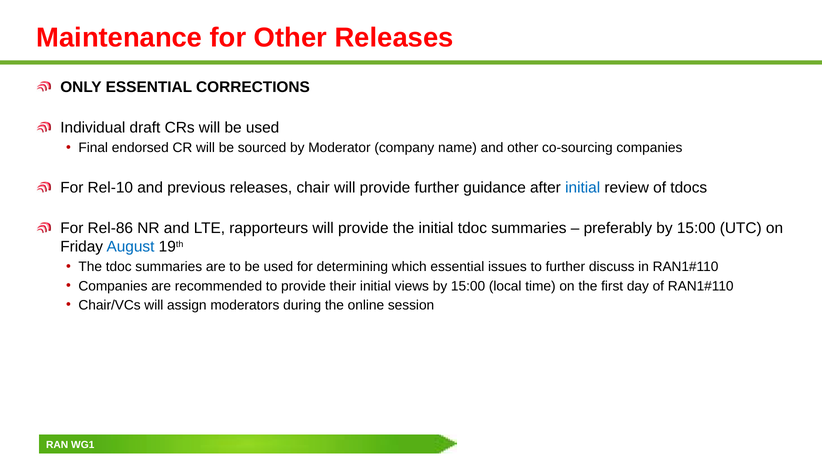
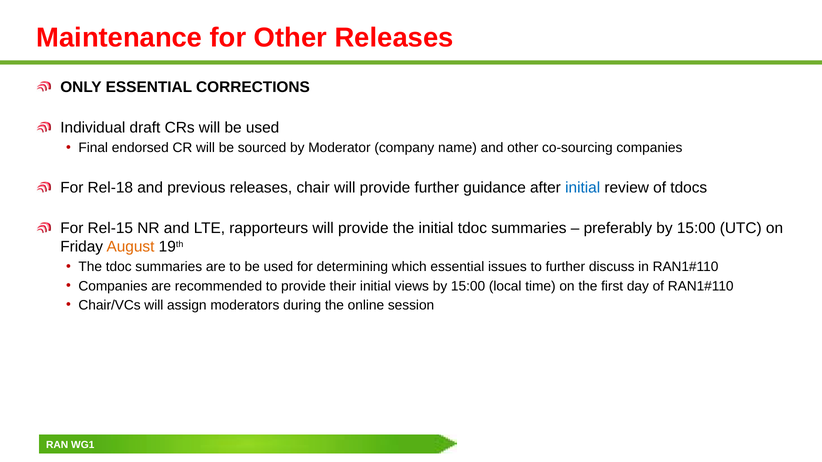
Rel-10: Rel-10 -> Rel-18 (110, 188)
Rel-86: Rel-86 -> Rel-15 (110, 229)
August colour: blue -> orange (130, 247)
